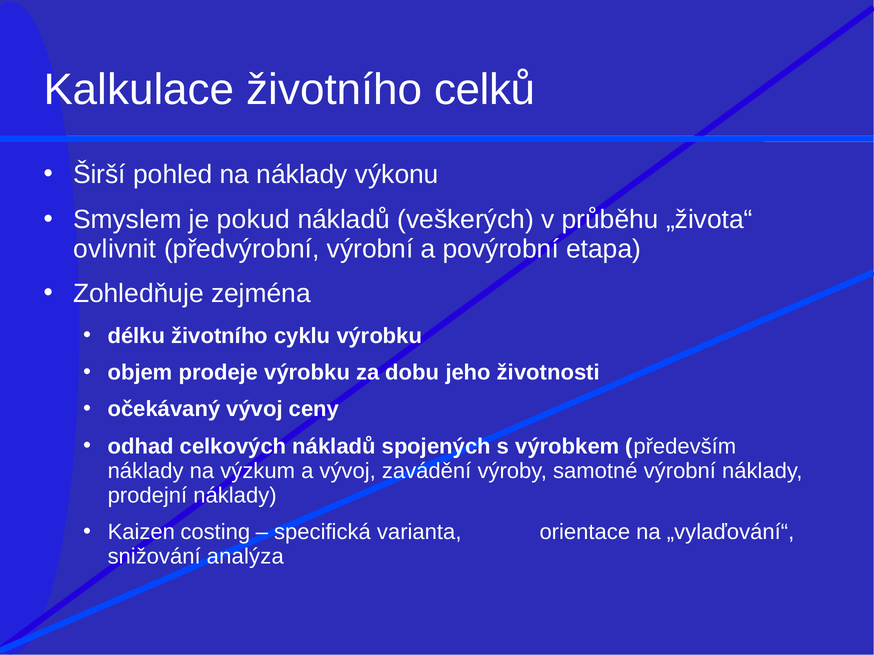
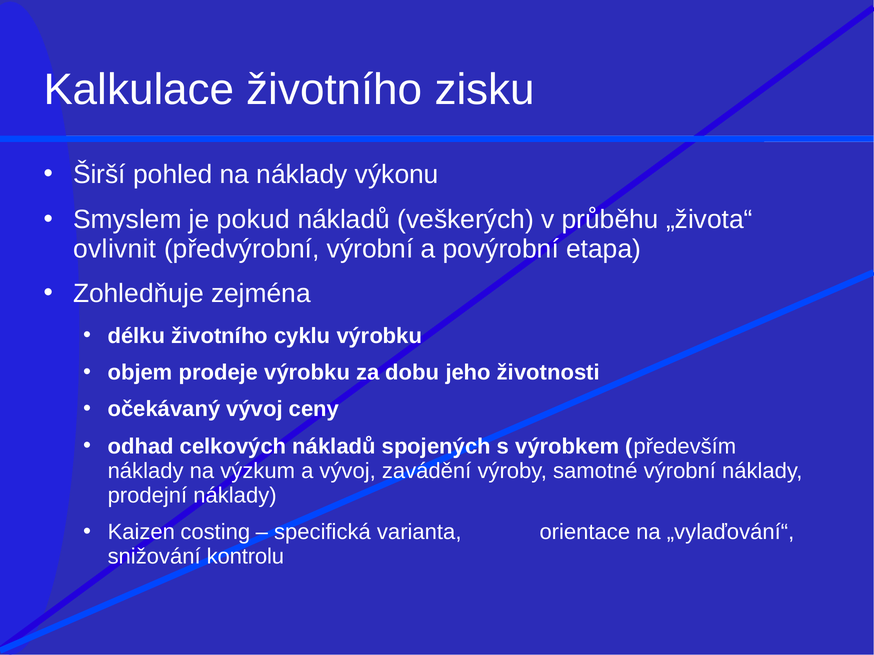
celků: celků -> zisku (485, 90)
analýza: analýza -> kontrolu (245, 557)
